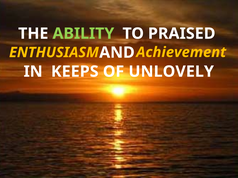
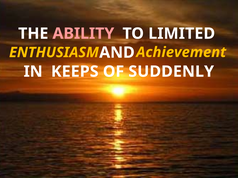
ABILITY colour: light green -> pink (83, 34)
PRAISED: PRAISED -> LIMITED (182, 34)
UNLOVELY: UNLOVELY -> SUDDENLY (171, 72)
